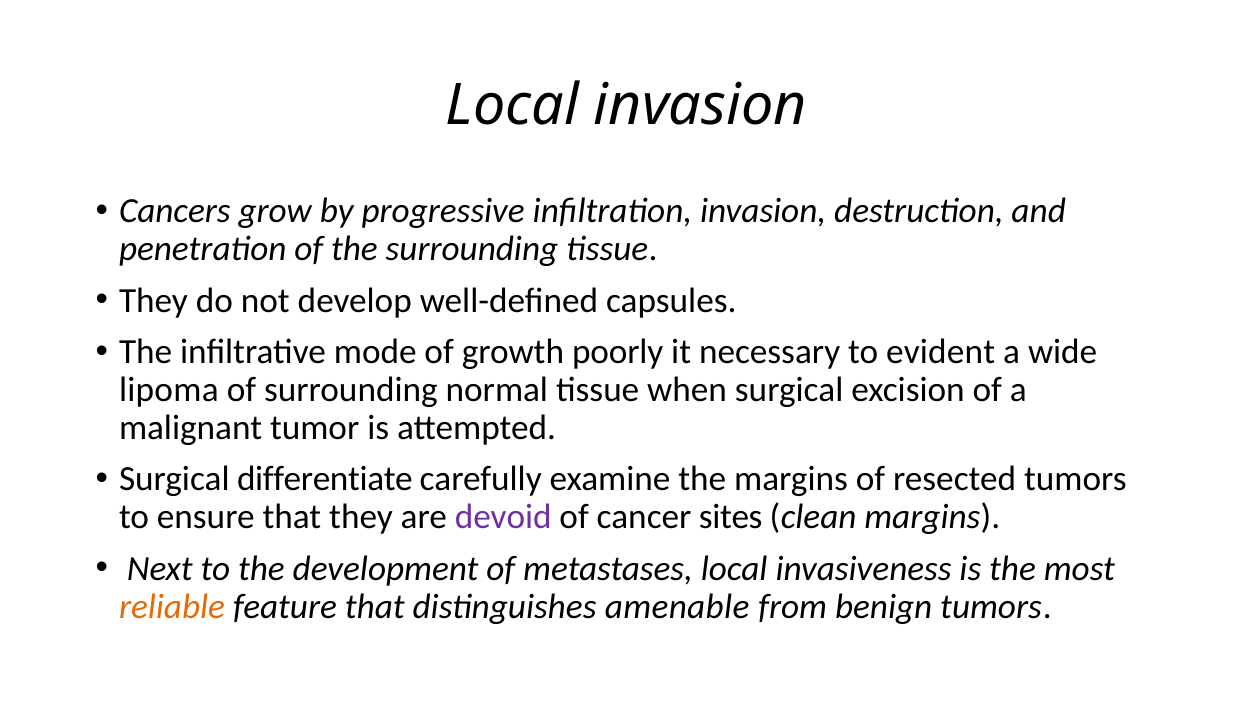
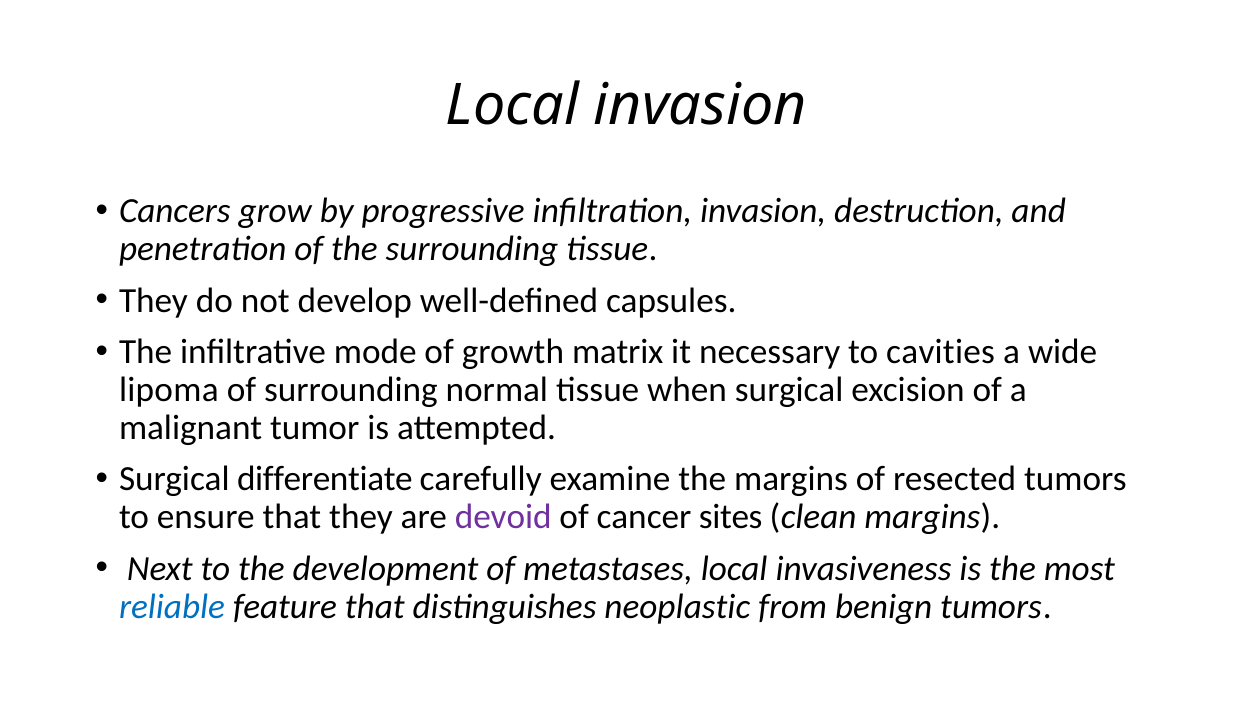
poorly: poorly -> matrix (618, 352)
evident: evident -> cavities (941, 352)
reliable colour: orange -> blue (172, 606)
amenable: amenable -> neoplastic (677, 606)
